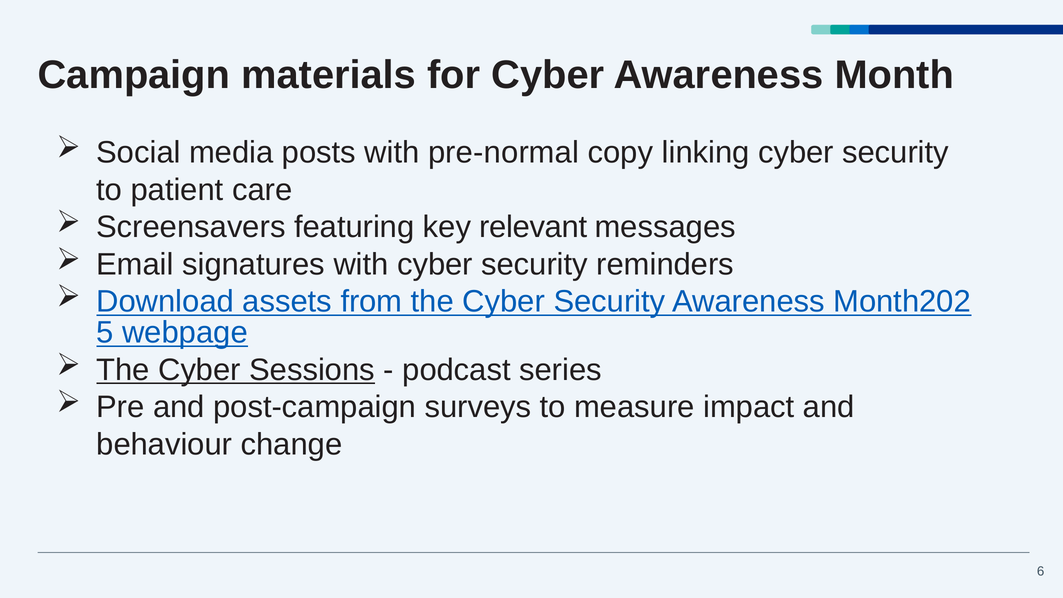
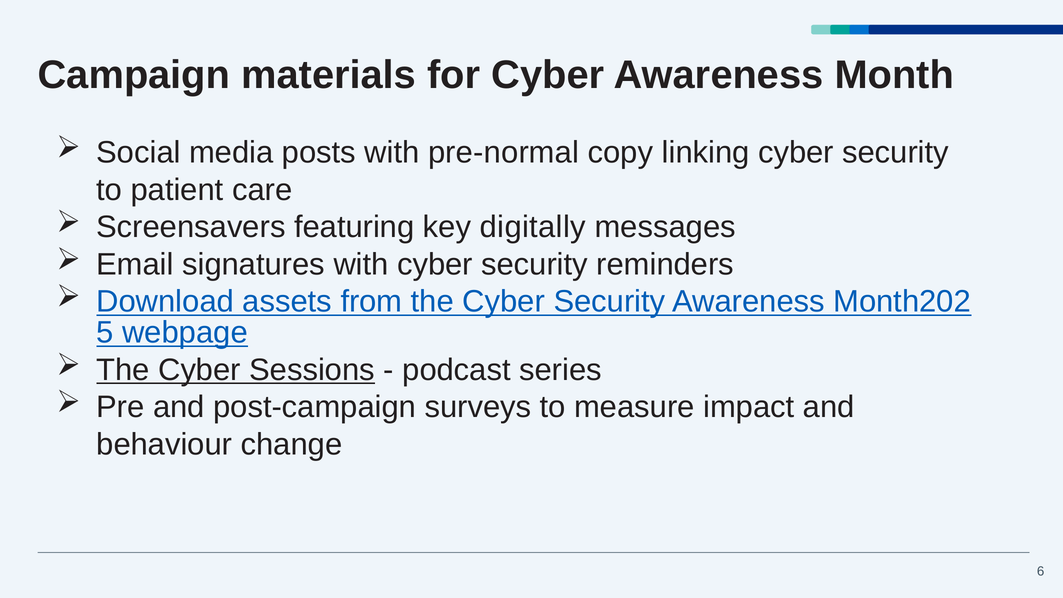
relevant: relevant -> digitally (533, 227)
